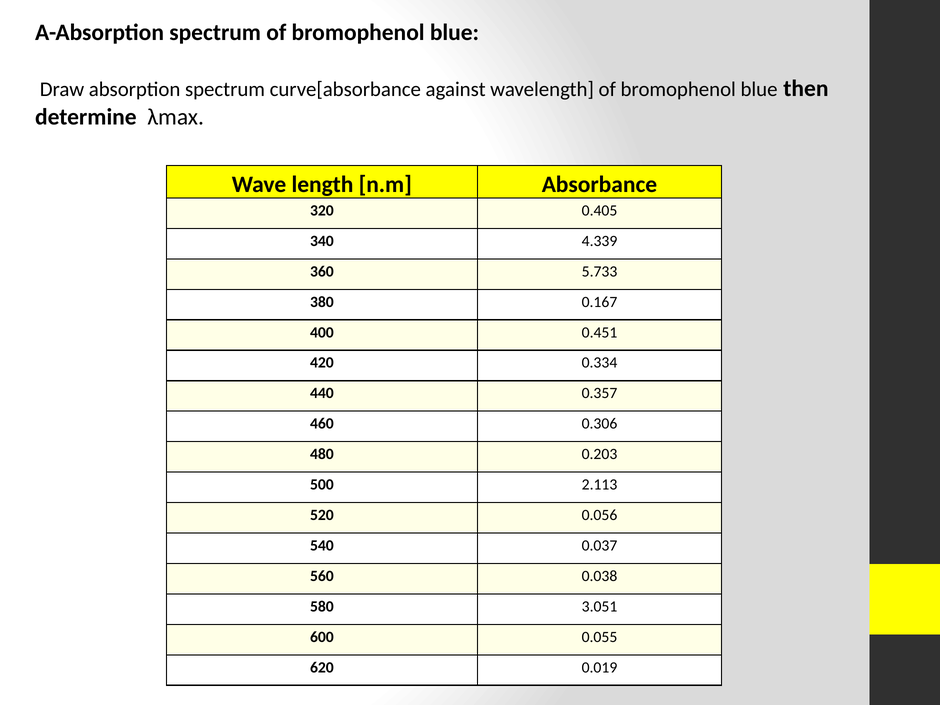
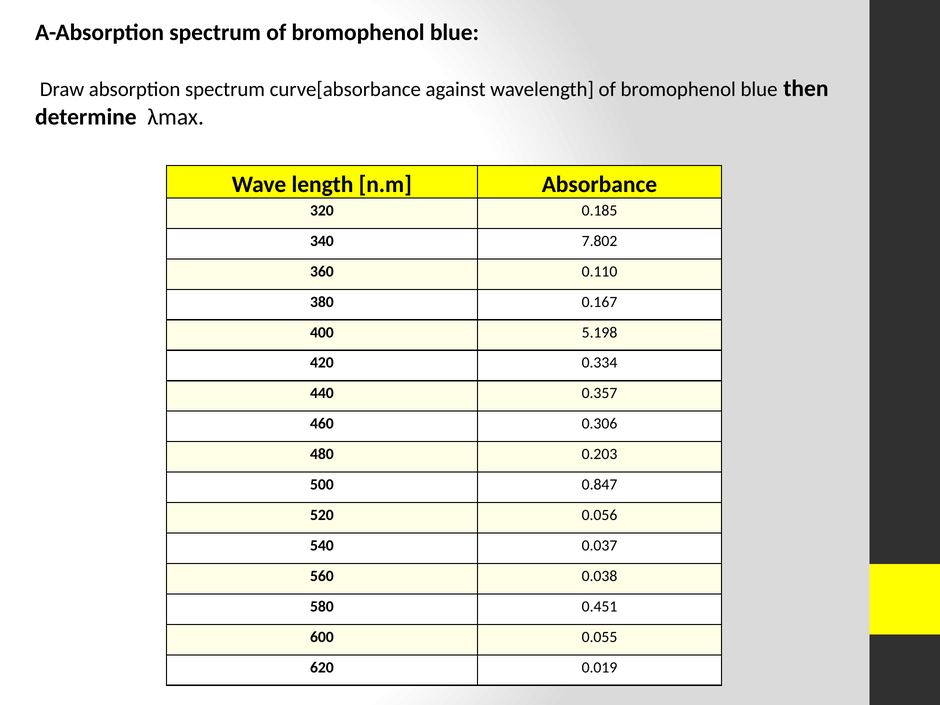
0.405: 0.405 -> 0.185 (600, 211)
4.339: 4.339 -> 7.802 (600, 241)
5.733: 5.733 -> 0.110 (600, 271)
0.451: 0.451 -> 5.198 (600, 332)
2.113: 2.113 -> 0.847 (600, 485)
3.051: 3.051 -> 0.451 (600, 606)
